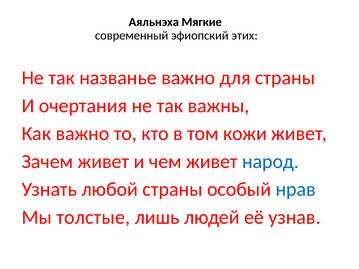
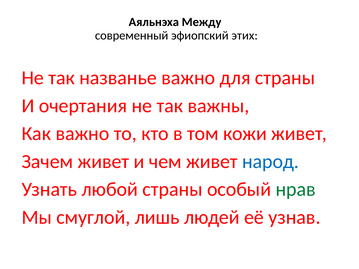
Мягкие: Мягкие -> Между (202, 22)
нрав colour: blue -> green (296, 190)
толстые: толстые -> смуглой (93, 217)
